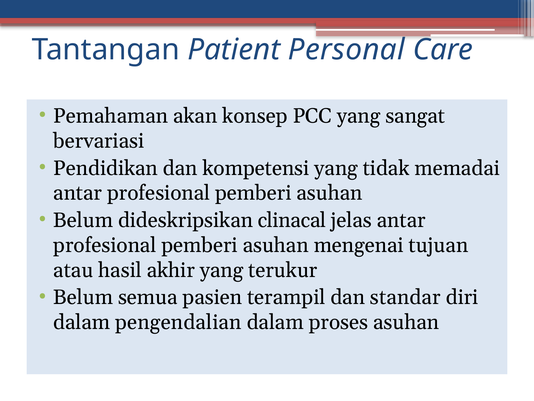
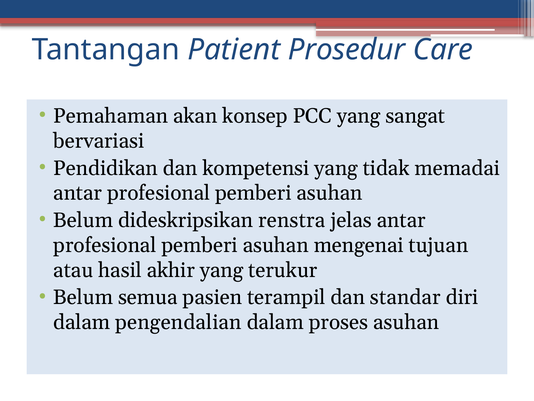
Personal: Personal -> Prosedur (347, 50)
clinacal: clinacal -> renstra (292, 220)
